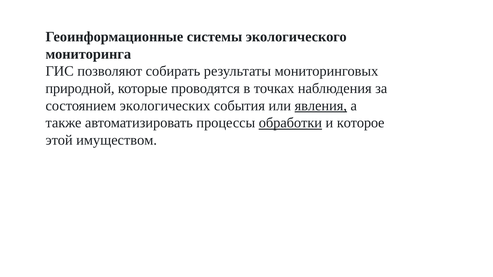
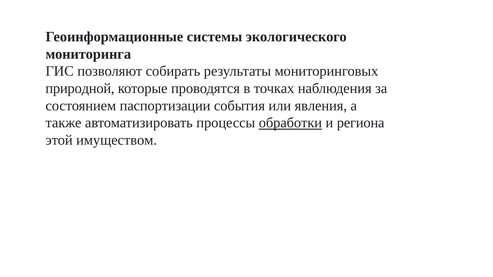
экологических: экологических -> паспортизации (165, 106)
явления underline: present -> none (321, 106)
которое: которое -> региона (361, 123)
